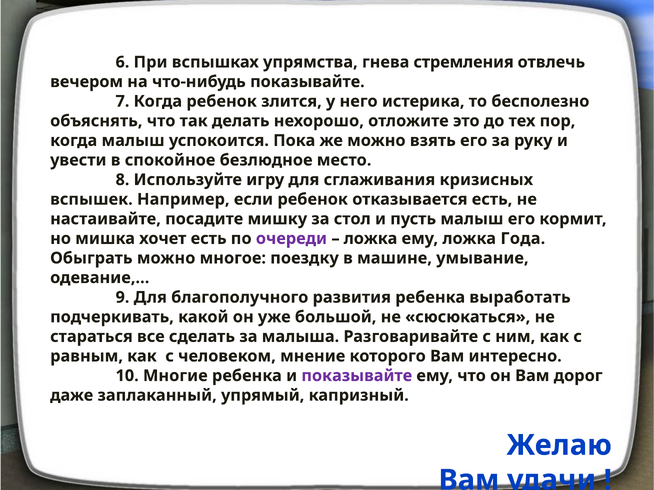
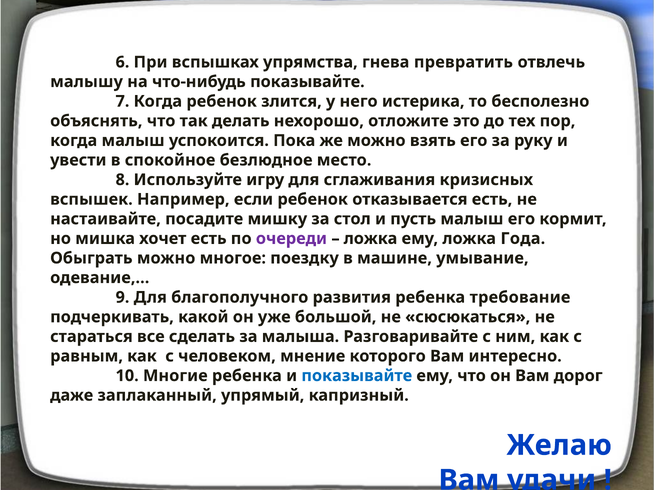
стремления: стремления -> превратить (463, 62)
вечером: вечером -> малышу (87, 82)
выработать: выработать -> требование (520, 298)
показывайте colour: purple -> blue (357, 376)
